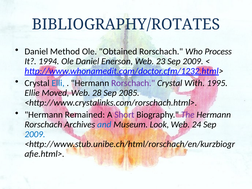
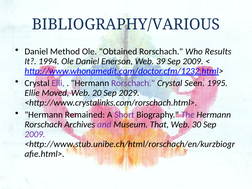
BIBLIOGRAPHY/ROTATES: BIBLIOGRAPHY/ROTATES -> BIBLIOGRAPHY/VARIOUS (126, 24)
Process: Process -> Results (218, 51)
23: 23 -> 39 (161, 61)
Elli colour: blue -> purple (58, 83)
With: With -> Seen (195, 83)
28: 28 -> 20 (97, 93)
2085: 2085 -> 2029 (129, 93)
and colour: blue -> purple (104, 124)
Look: Look -> That (159, 124)
24: 24 -> 30 (197, 124)
2009 colour: blue -> purple (35, 134)
